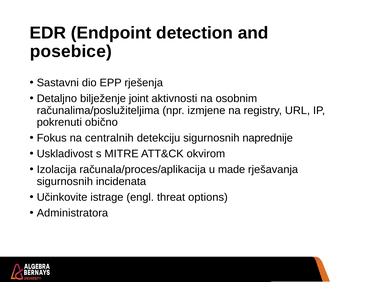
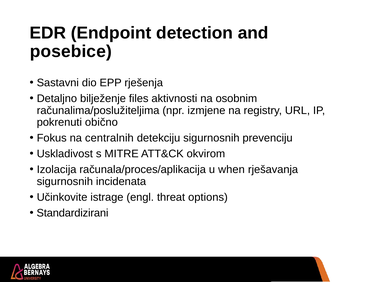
joint: joint -> files (139, 99)
naprednije: naprednije -> prevenciju (268, 138)
made: made -> when (231, 170)
Administratora: Administratora -> Standardizirani (73, 213)
